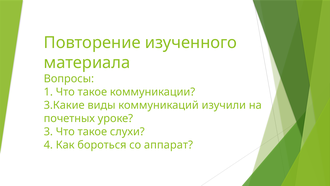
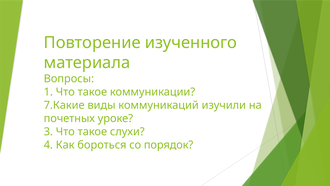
3.Какие: 3.Какие -> 7.Какие (64, 105)
аппарат: аппарат -> порядок (169, 145)
